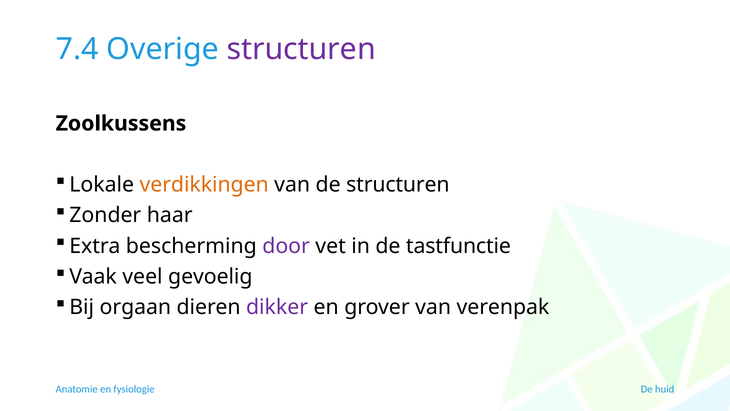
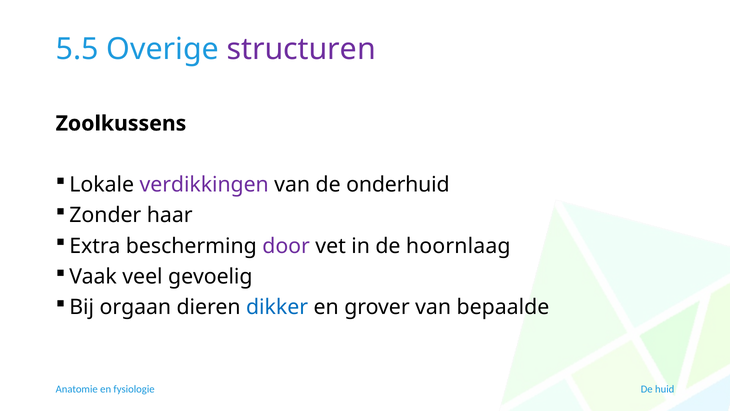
7.4: 7.4 -> 5.5 (77, 49)
verdikkingen colour: orange -> purple (204, 185)
de structuren: structuren -> onderhuid (398, 185)
tastfunctie: tastfunctie -> hoornlaag (458, 246)
dikker colour: purple -> blue (277, 307)
verenpak: verenpak -> bepaalde (503, 307)
